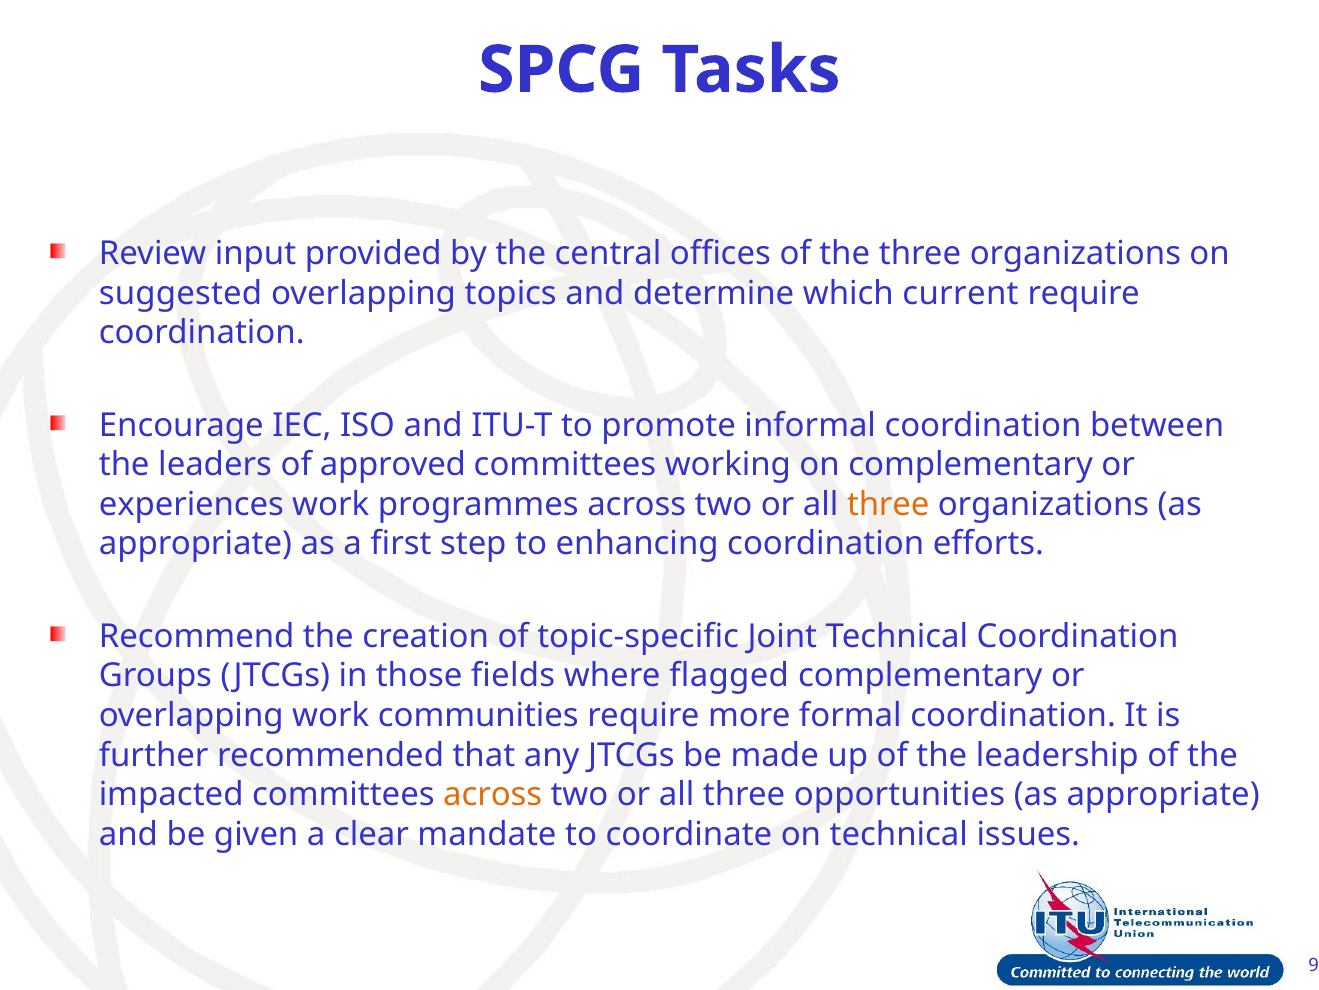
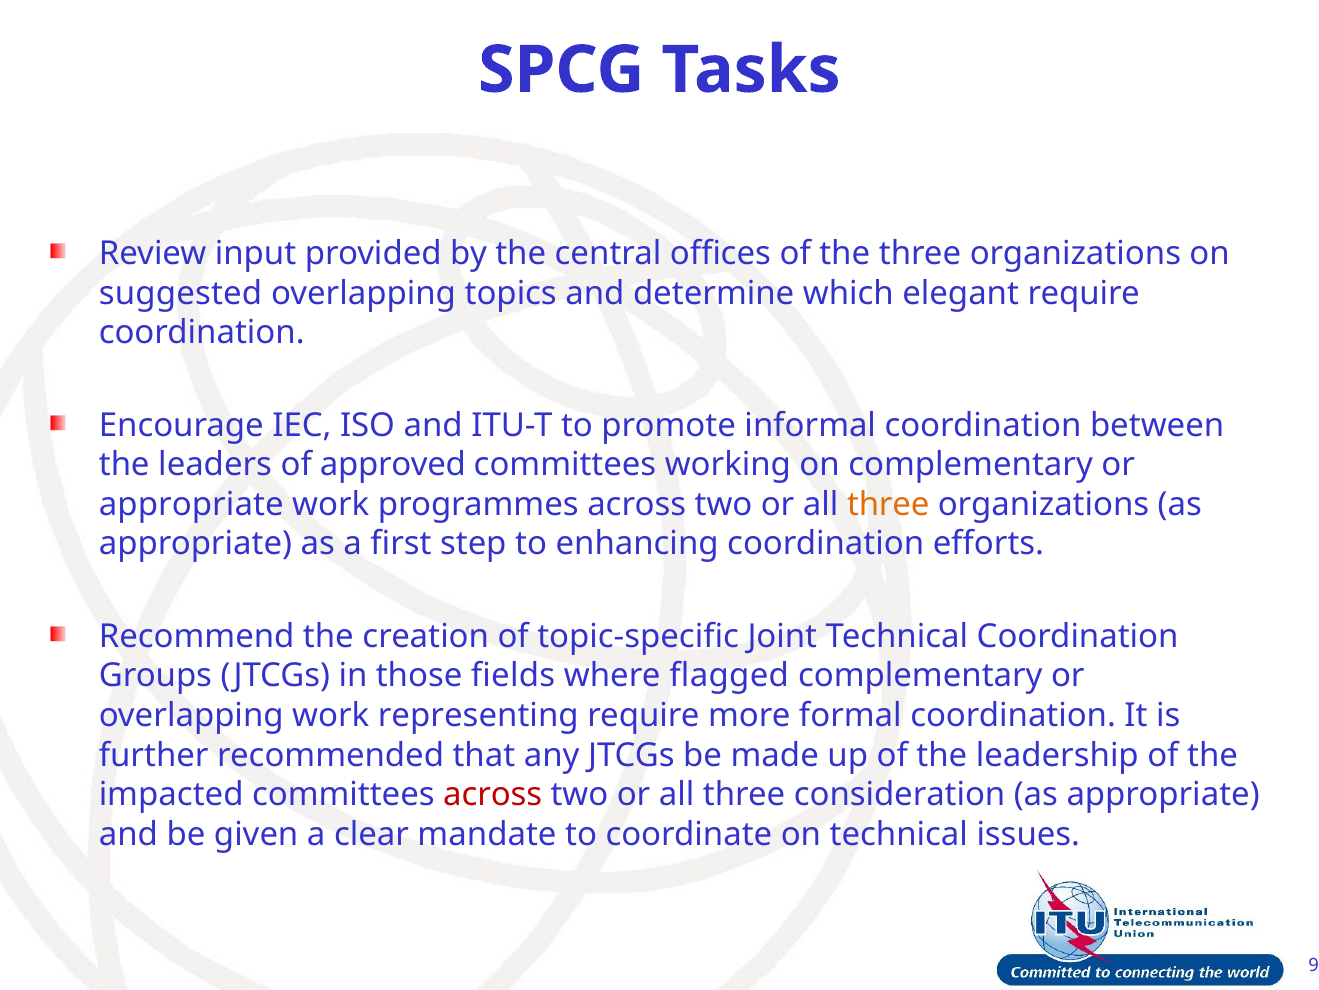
current: current -> elegant (961, 293)
experiences: experiences -> appropriate (191, 504)
communities: communities -> representing (478, 715)
across colour: orange -> red (493, 794)
opportunities: opportunities -> consideration (900, 794)
